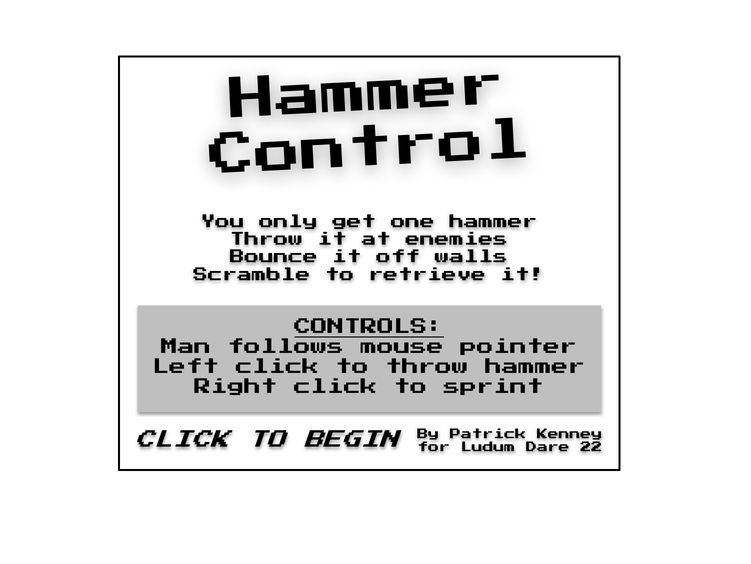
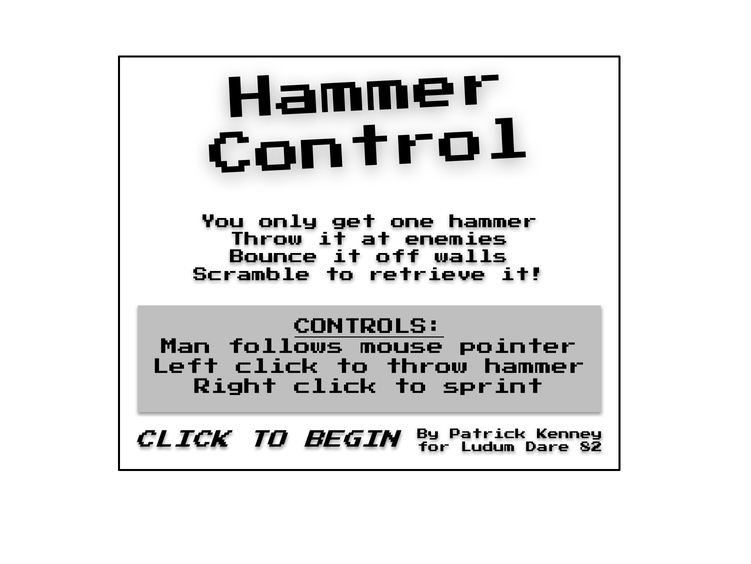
22: 22 -> 82 (591, 449)
